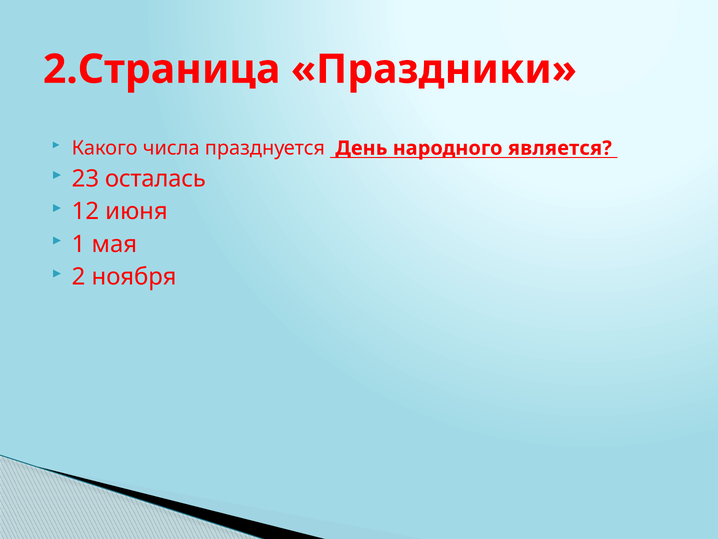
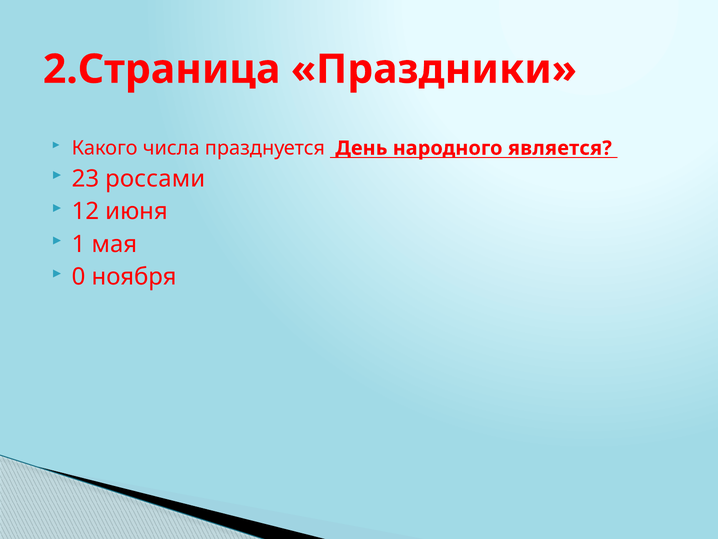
осталась: осталась -> россами (155, 179)
2: 2 -> 0 (79, 277)
